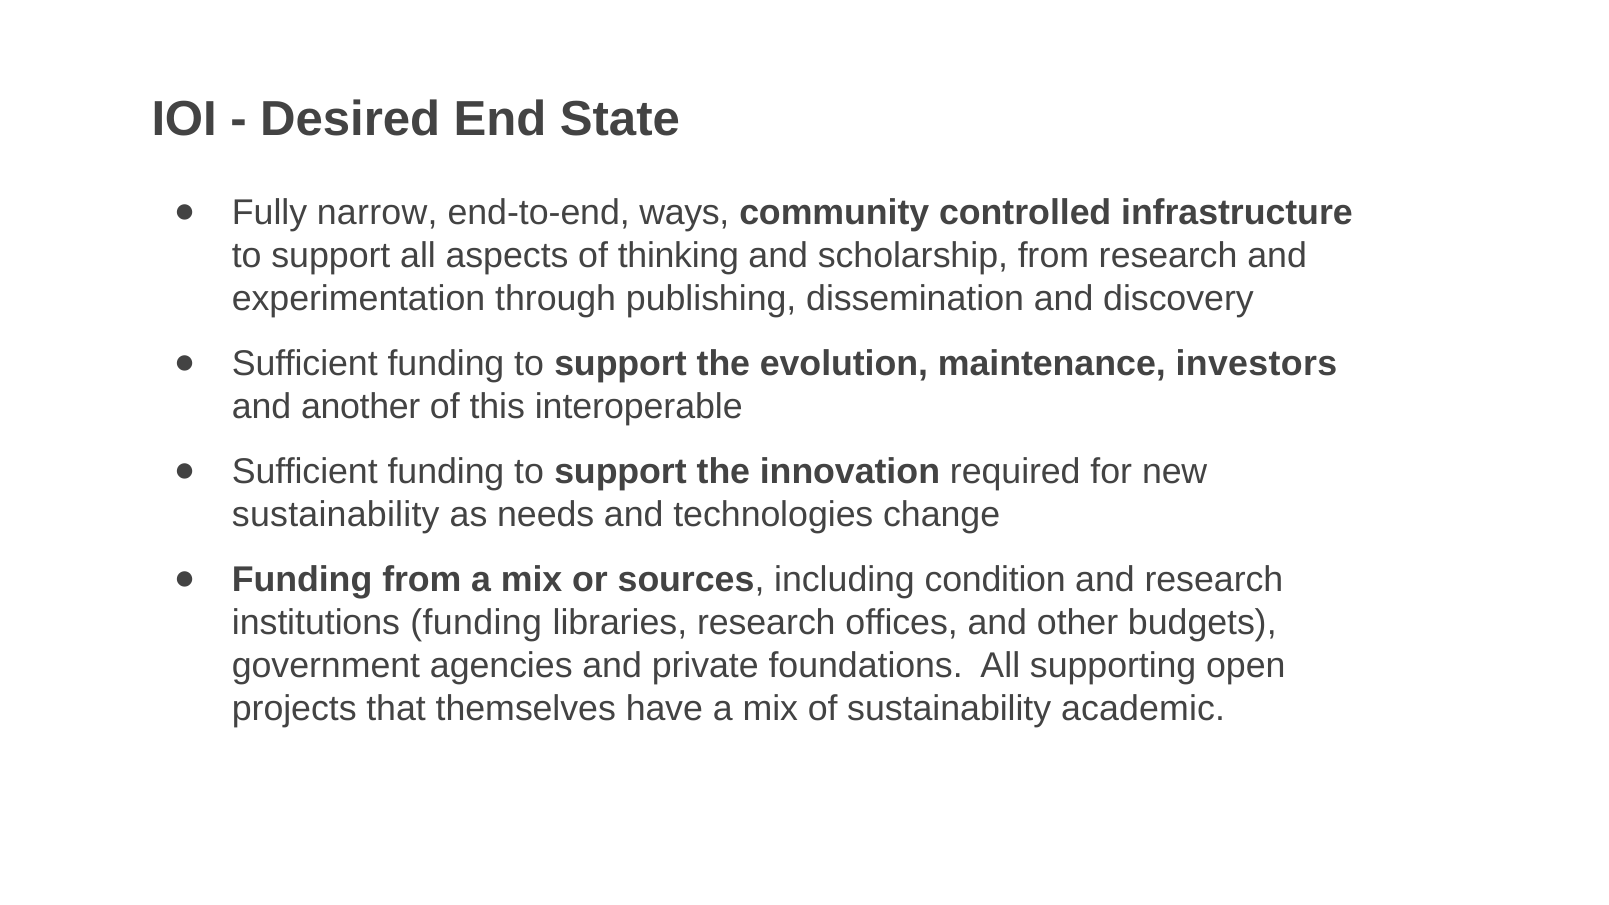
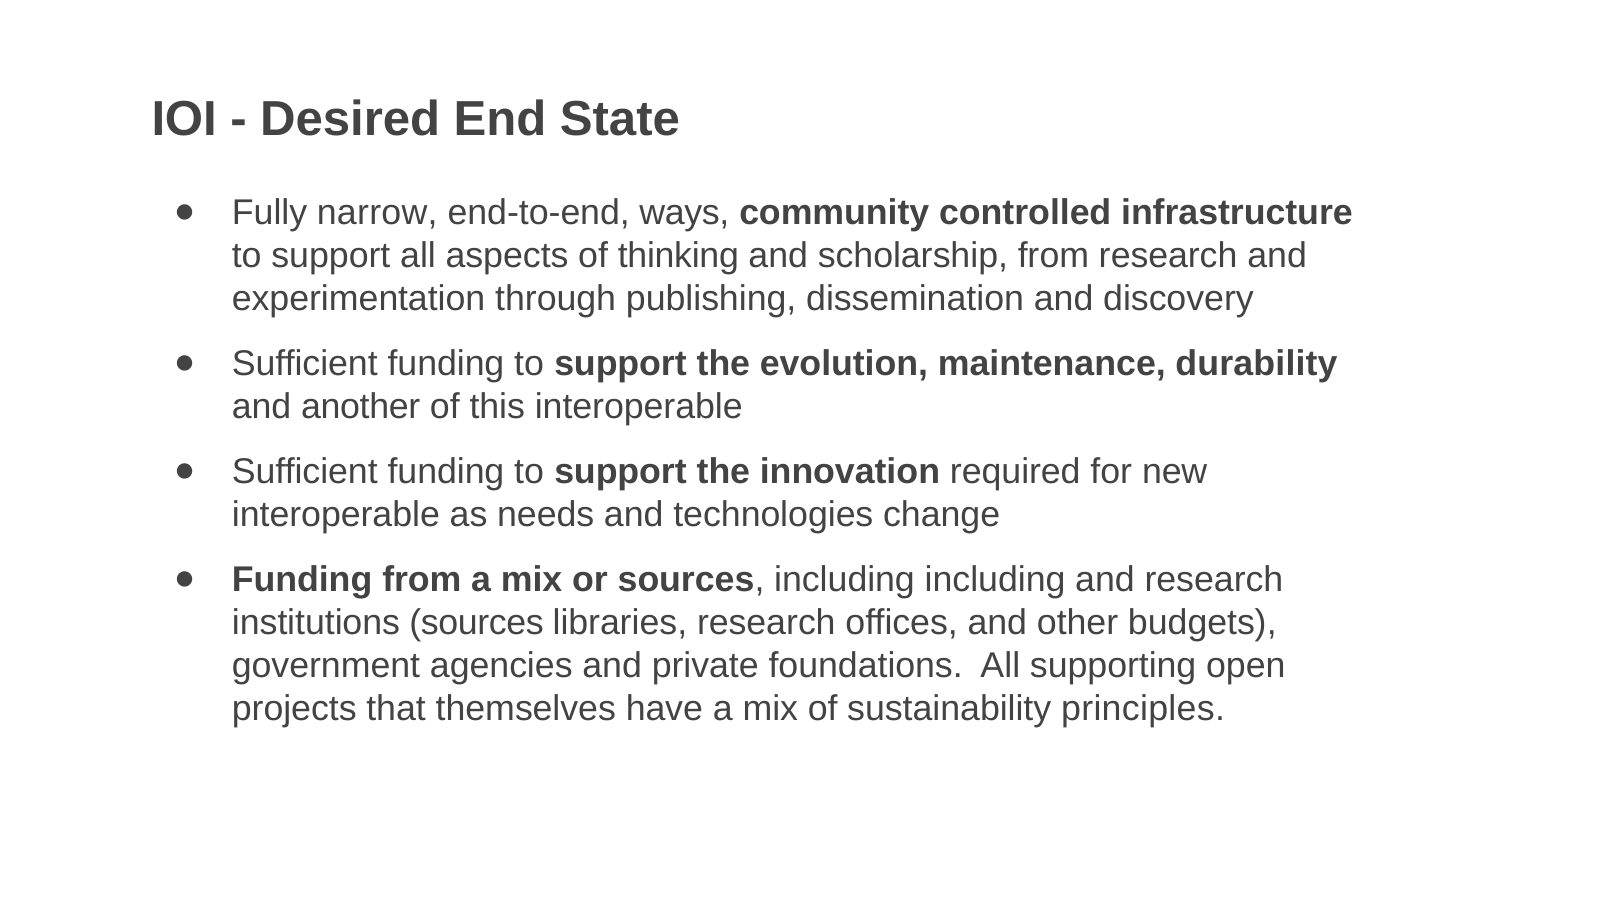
investors: investors -> durability (1256, 364)
sustainability: sustainability -> interoperable (336, 515)
including condition: condition -> including (995, 580)
institutions funding: funding -> sources (476, 623)
academic: academic -> principles (1143, 709)
